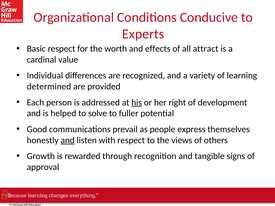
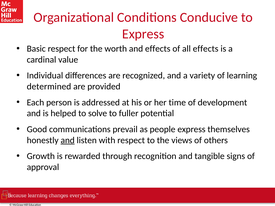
Experts: Experts -> Express (143, 34)
all attract: attract -> effects (206, 49)
his underline: present -> none (137, 103)
right: right -> time (177, 103)
